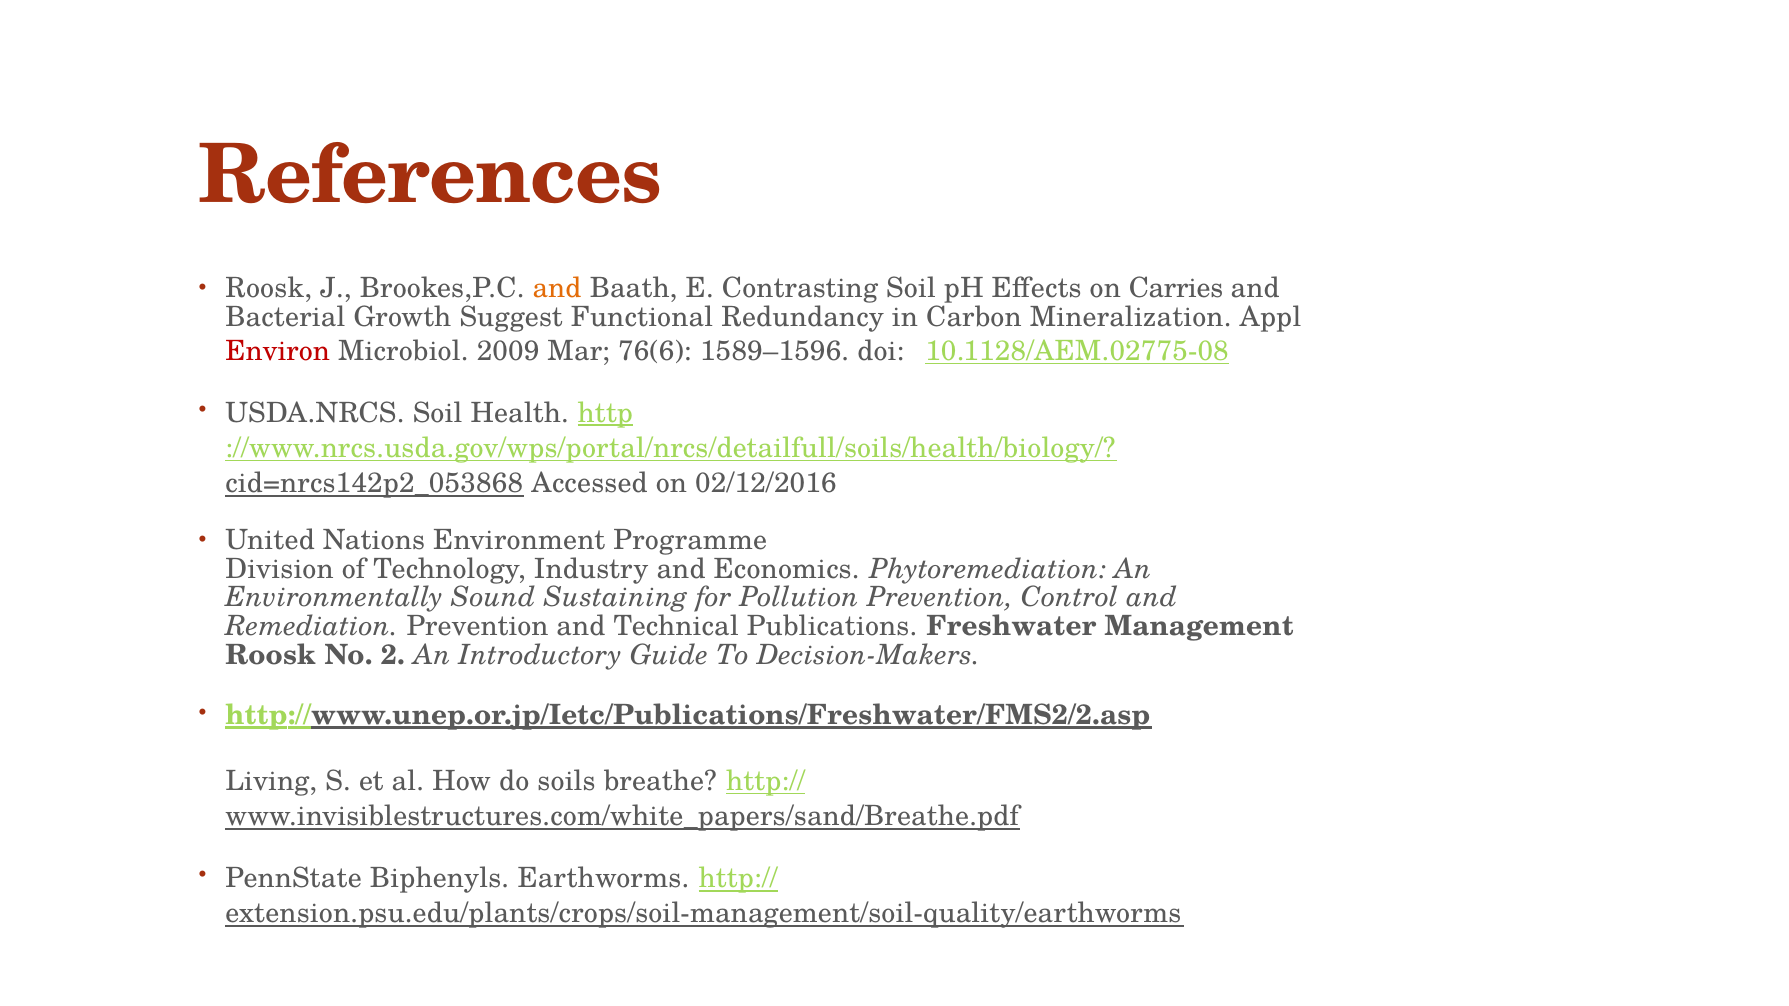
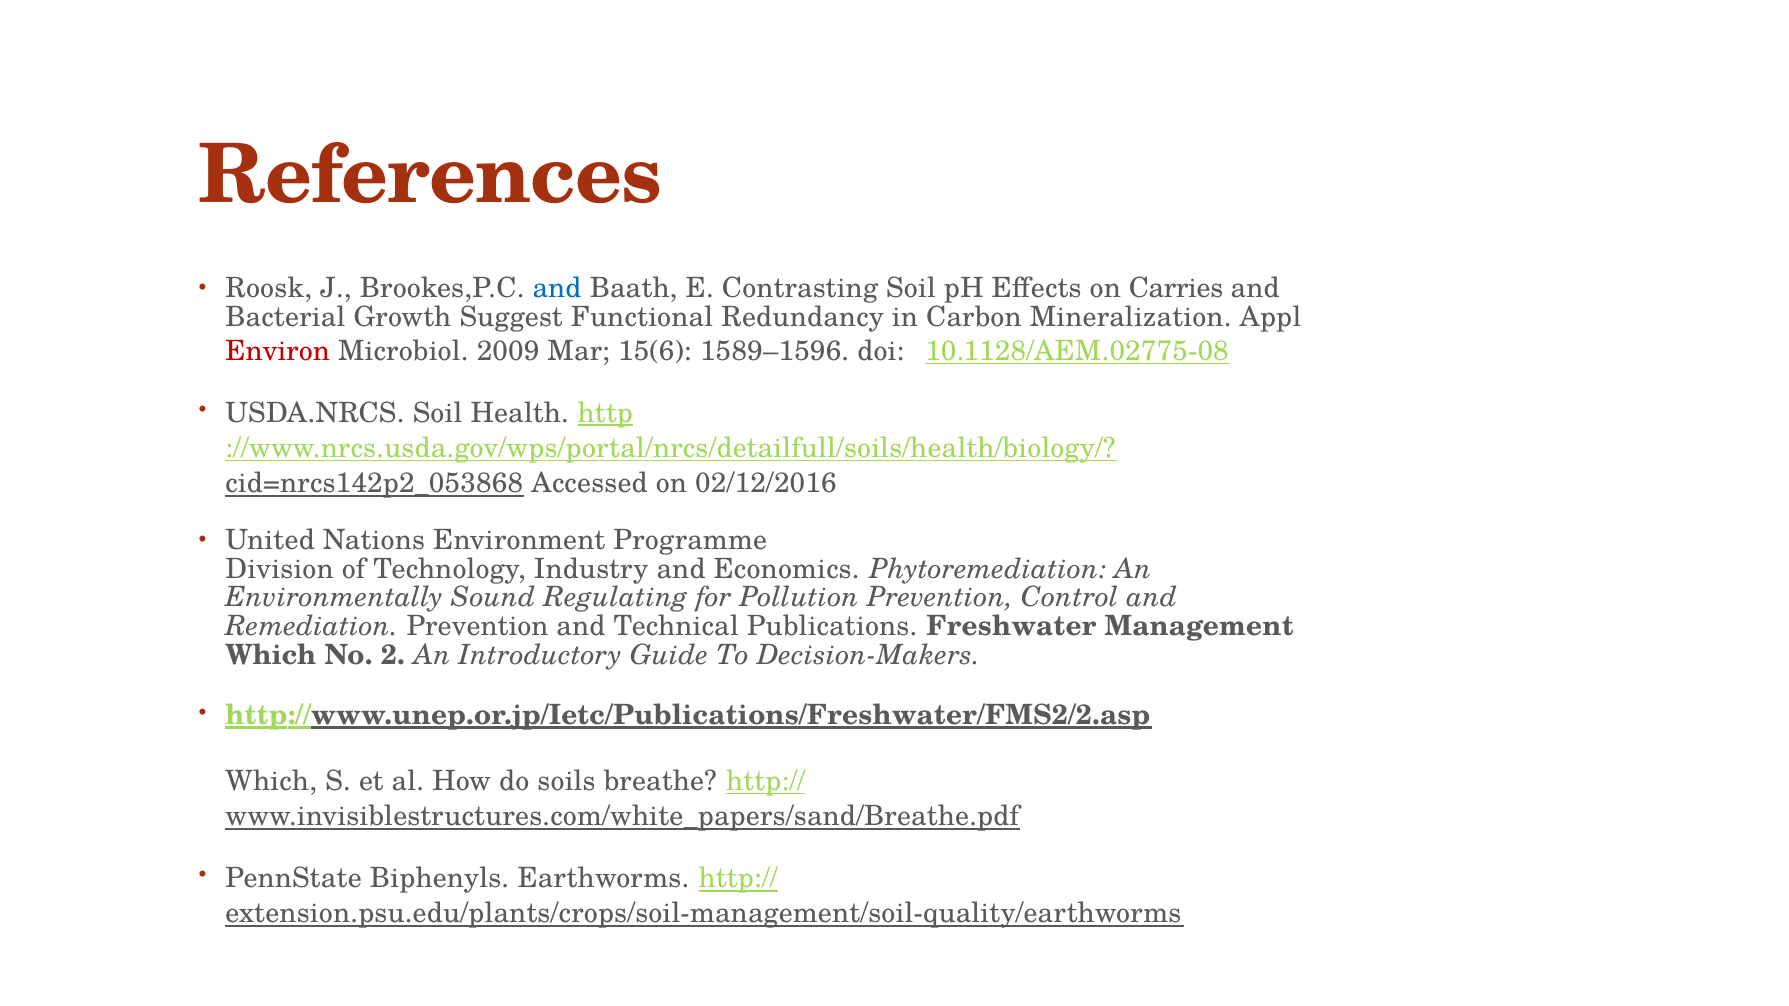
and colour: orange -> blue (557, 289)
76(6: 76(6 -> 15(6 (655, 351)
Sustaining: Sustaining -> Regulating (616, 598)
Roosk: Roosk -> Which (271, 655)
Living: Living -> Which (271, 781)
